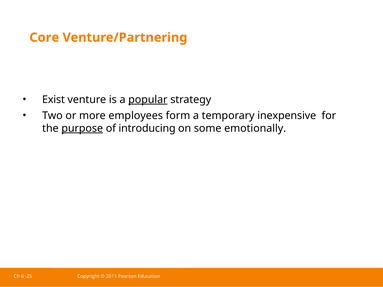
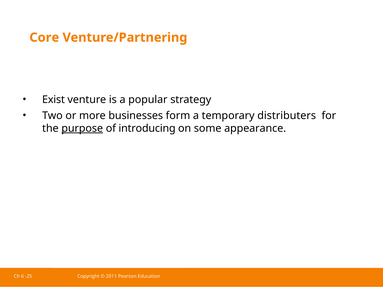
popular underline: present -> none (148, 100)
employees: employees -> businesses (136, 116)
inexpensive: inexpensive -> distributers (287, 116)
emotionally: emotionally -> appearance (255, 128)
